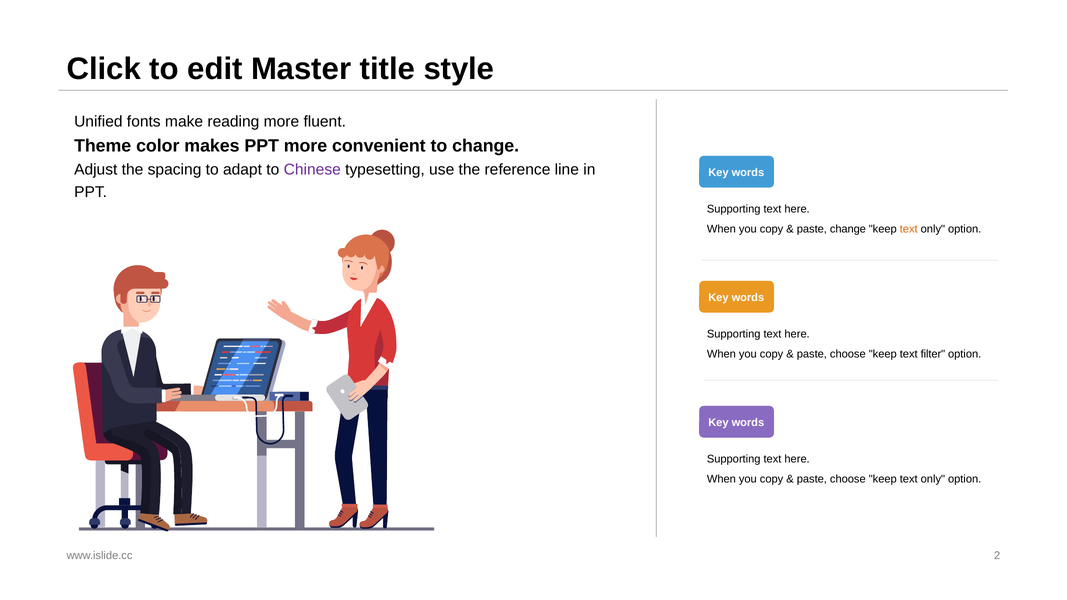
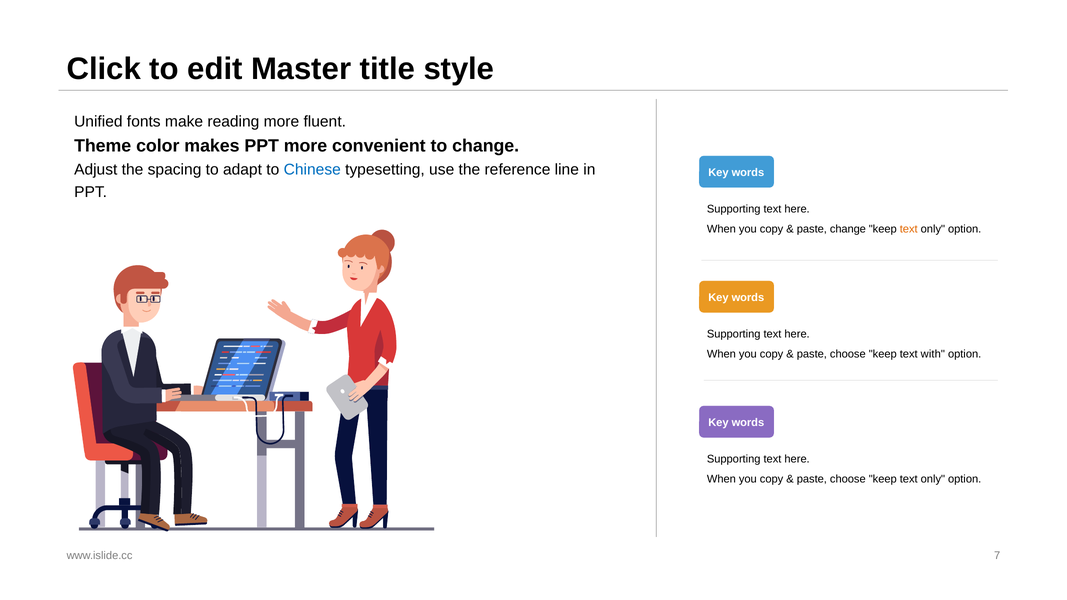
Chinese colour: purple -> blue (312, 170)
filter: filter -> with (933, 354)
2: 2 -> 7 (997, 556)
